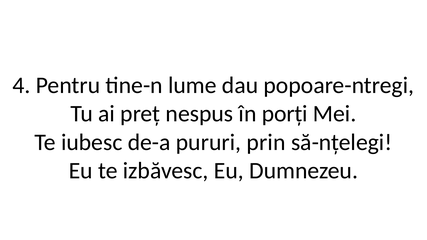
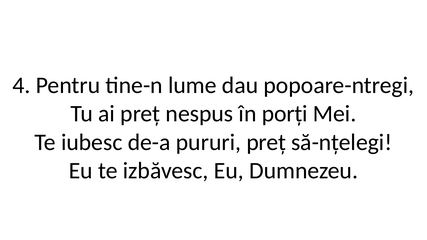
pururi prin: prin -> preț (266, 142)
